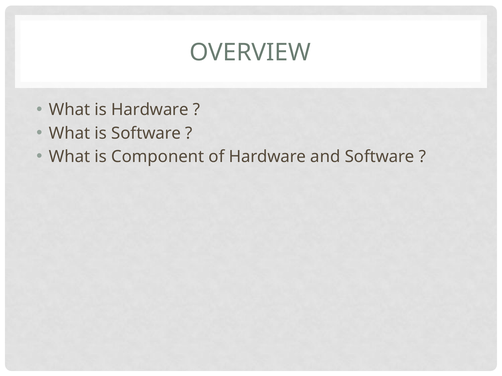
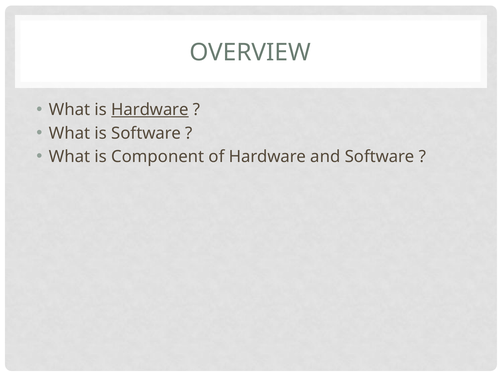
Hardware underline: none -> present (150, 110)
